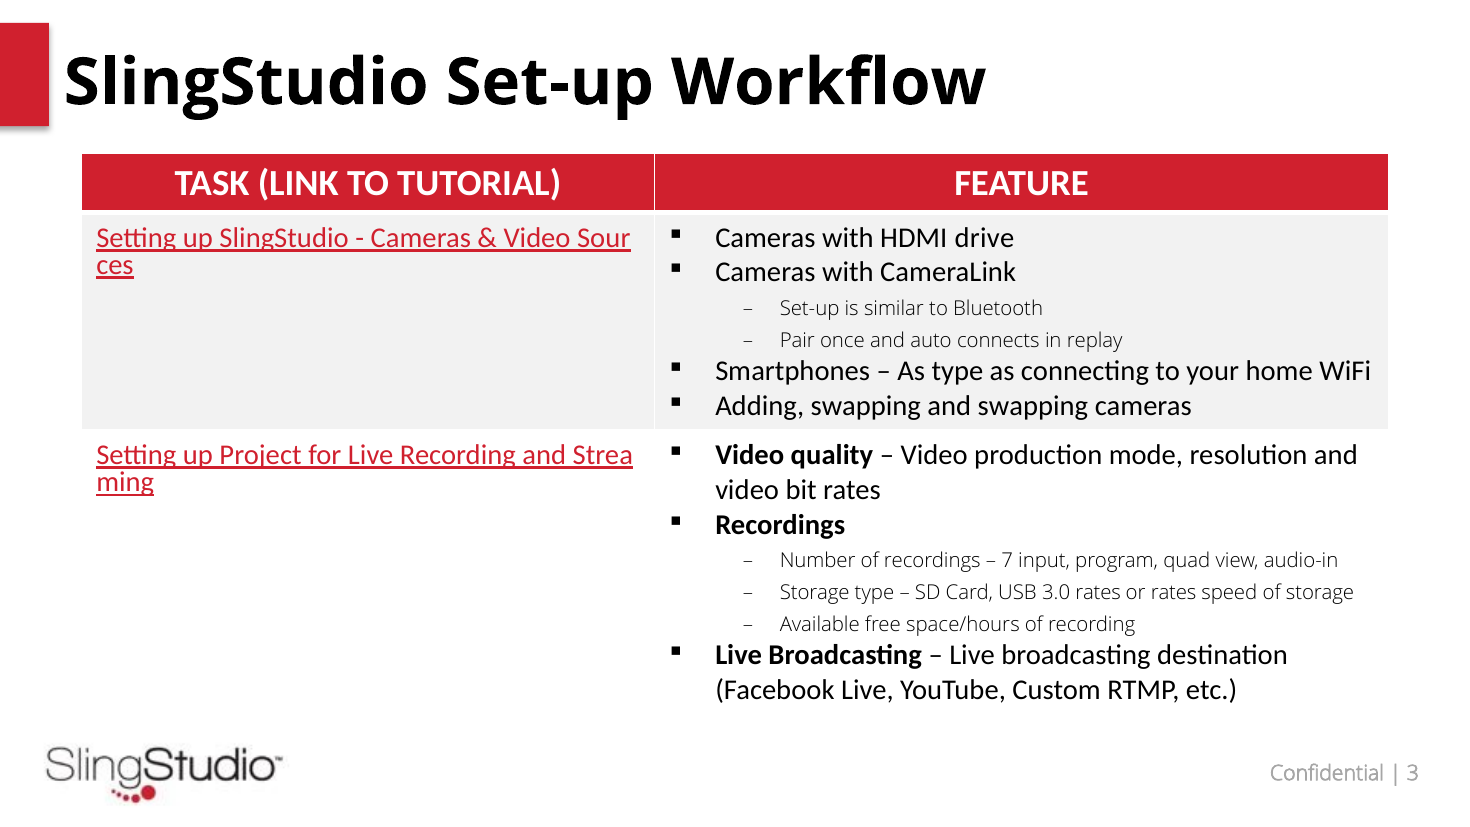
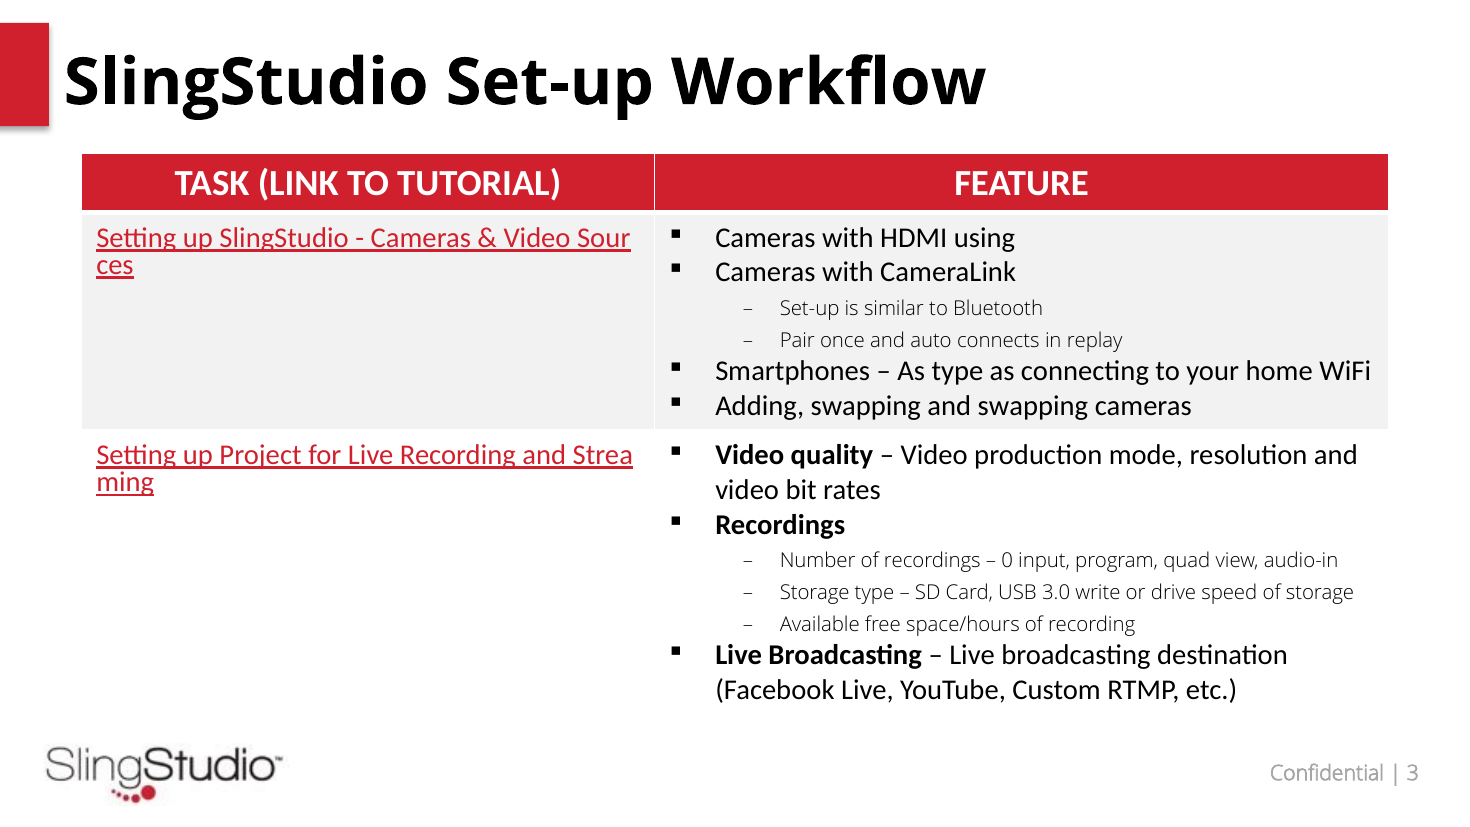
drive: drive -> using (985, 238)
7: 7 -> 0 (1007, 561)
3.0 rates: rates -> write (1098, 593)
or rates: rates -> drive (1173, 593)
